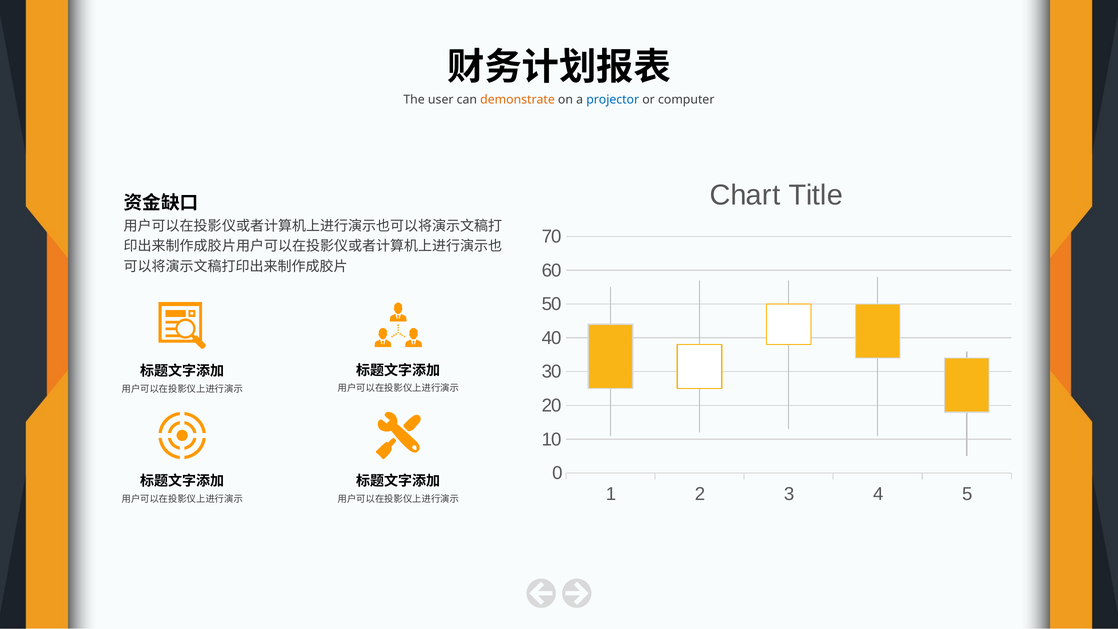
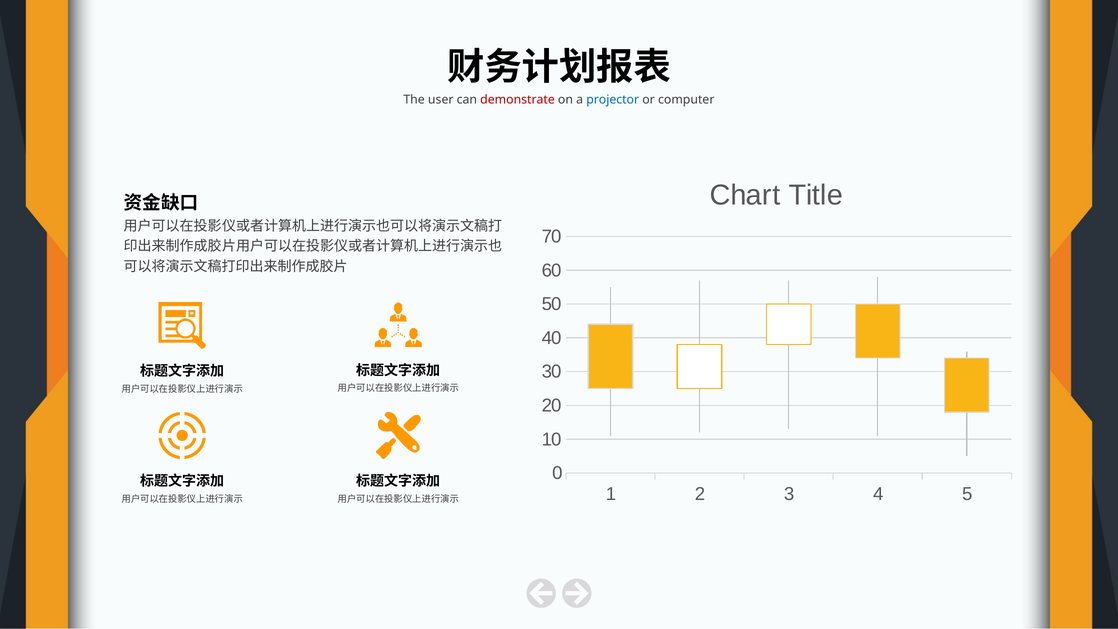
demonstrate colour: orange -> red (518, 100)
